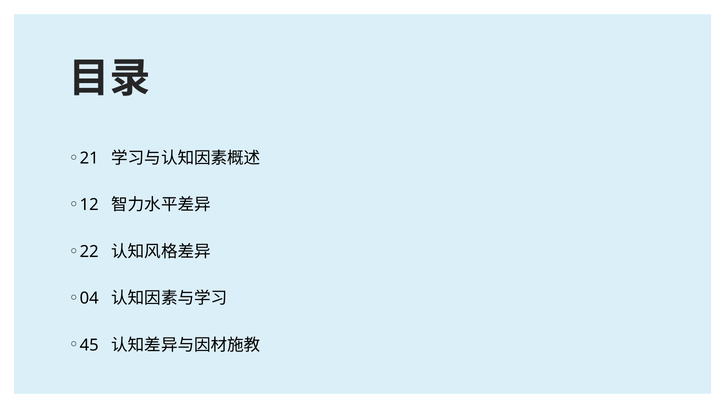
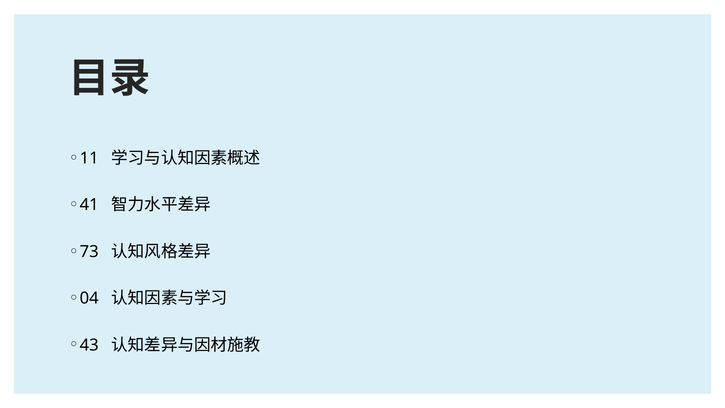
21: 21 -> 11 (89, 158)
12: 12 -> 41 (89, 205)
22: 22 -> 73 (89, 252)
45: 45 -> 43 (89, 345)
